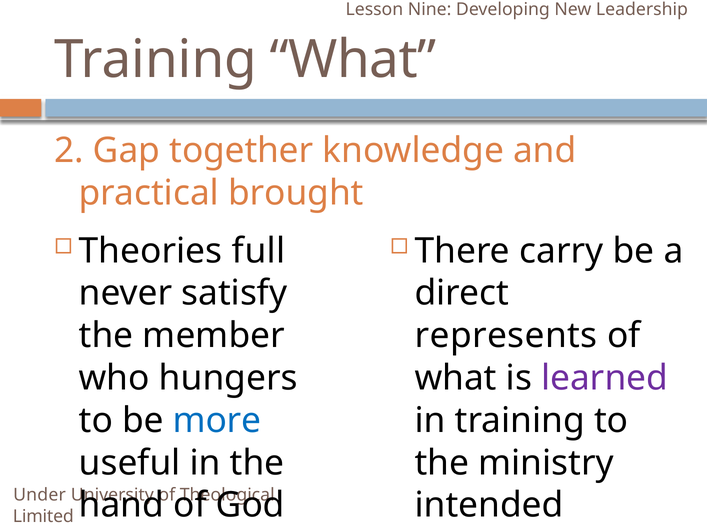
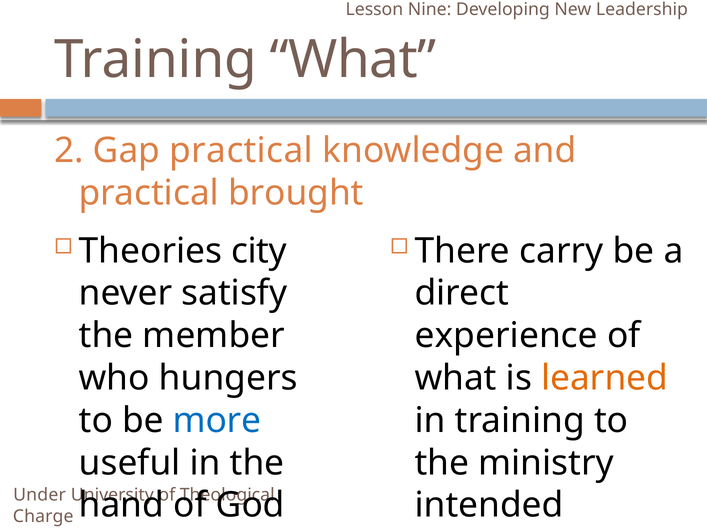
Gap together: together -> practical (241, 151)
full: full -> city (259, 251)
represents: represents -> experience (506, 336)
learned colour: purple -> orange (605, 378)
Limited: Limited -> Charge (43, 516)
